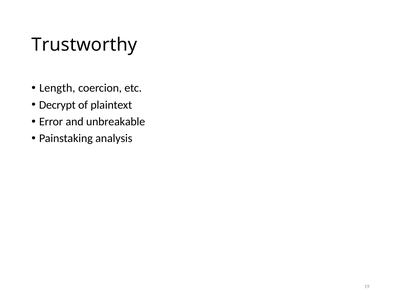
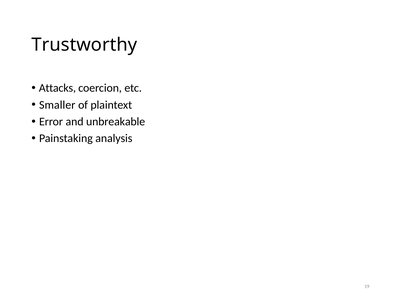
Length: Length -> Attacks (57, 88)
Decrypt: Decrypt -> Smaller (57, 105)
